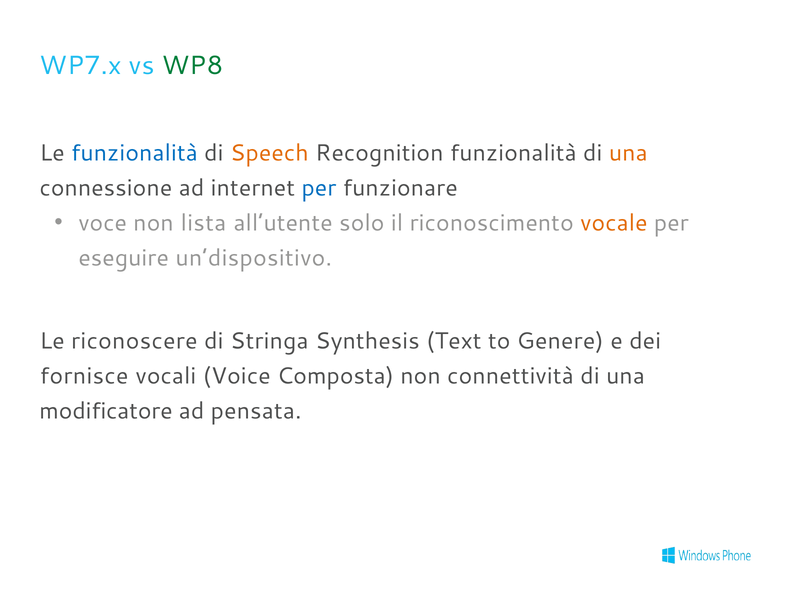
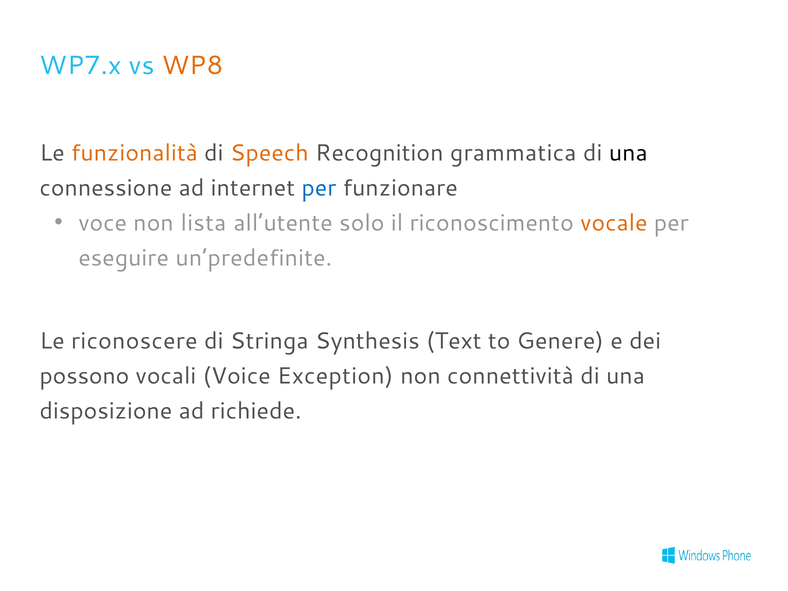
WP8 colour: green -> orange (192, 65)
funzionalità colour: blue -> orange (134, 153)
Recognition funzionalità: funzionalità -> grammatica (513, 153)
una colour: orange -> black (628, 153)
un’dispositivo: un’dispositivo -> un’predefinite (254, 258)
fornisce: fornisce -> possono (84, 376)
Composta: Composta -> Exception (335, 376)
modificatore: modificatore -> disposizione (106, 411)
pensata: pensata -> richiede (256, 411)
